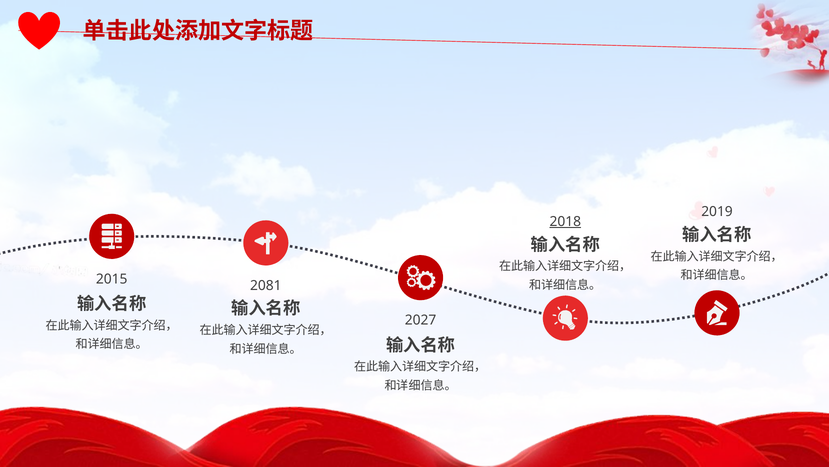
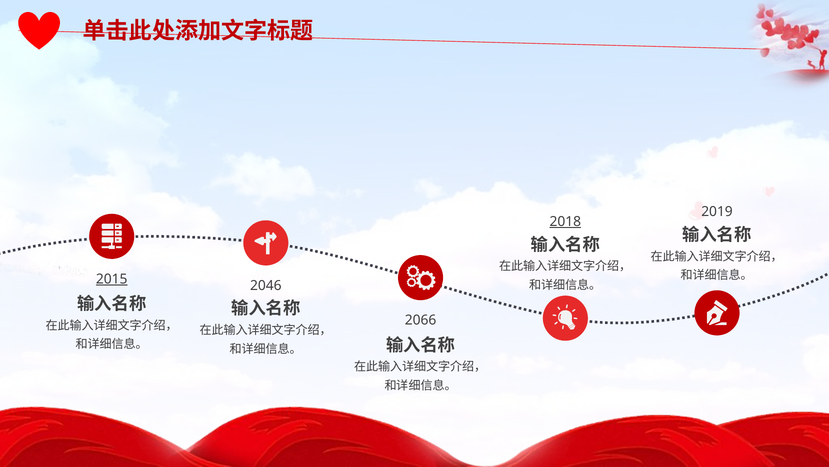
2015 underline: none -> present (112, 279)
2081: 2081 -> 2046 (266, 285)
2027: 2027 -> 2066 (421, 320)
